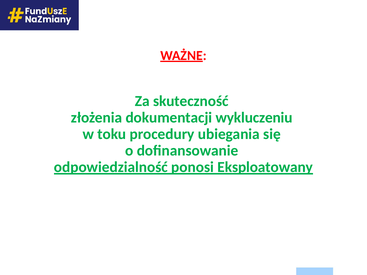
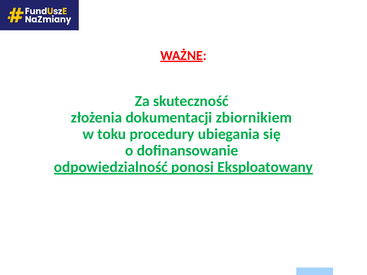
wykluczeniu: wykluczeniu -> zbiornikiem (254, 118)
